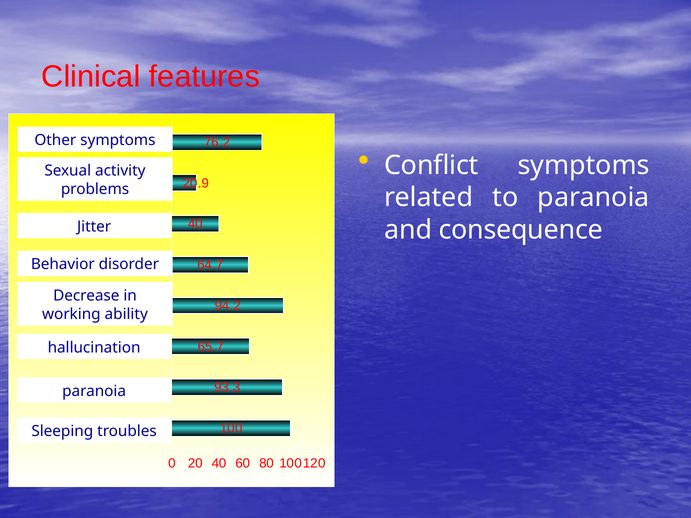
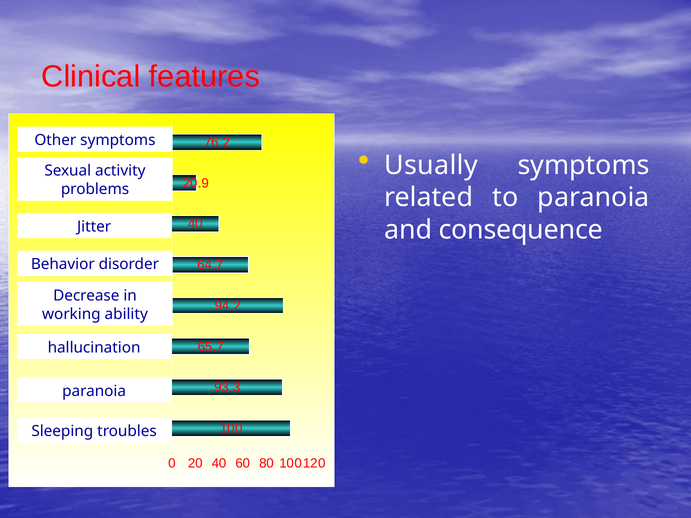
Conflict: Conflict -> Usually (431, 165)
